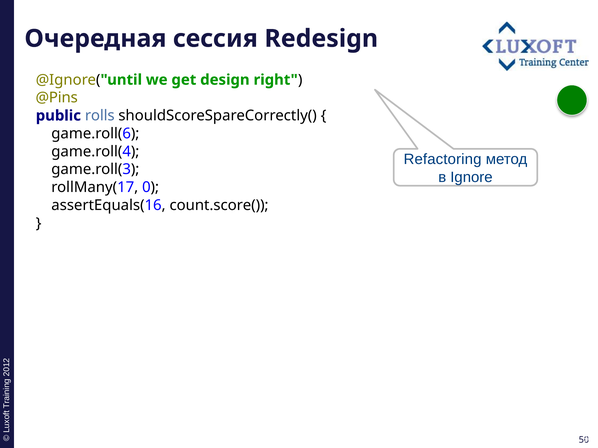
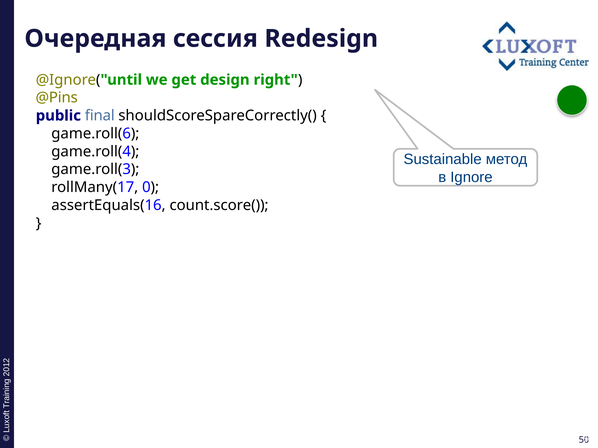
rolls: rolls -> final (100, 116)
Refactoring: Refactoring -> Sustainable (443, 160)
